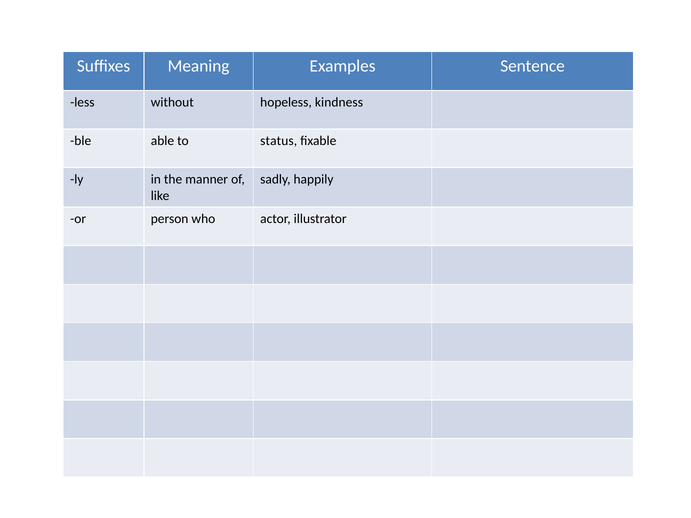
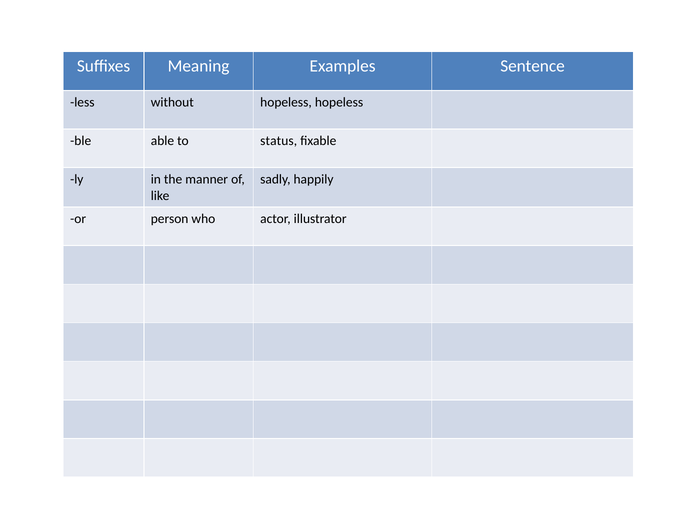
hopeless kindness: kindness -> hopeless (339, 102)
